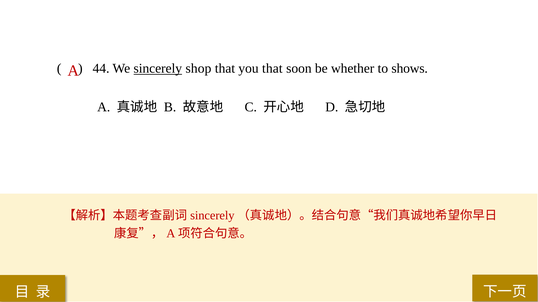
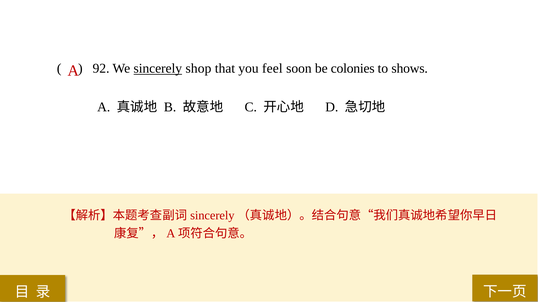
44: 44 -> 92 (101, 69)
you that: that -> feel (272, 69)
whether: whether -> colonies (353, 69)
